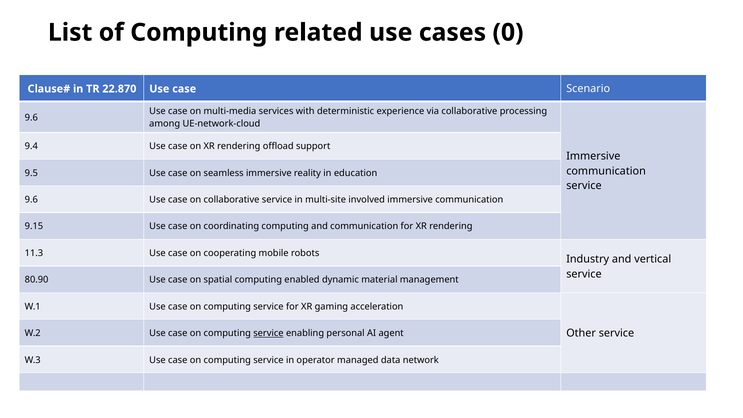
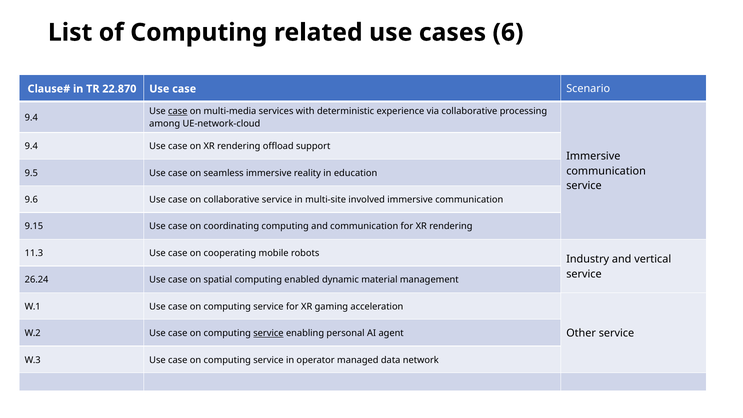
0: 0 -> 6 (508, 32)
case underline: none -> present (178, 111)
9.6: 9.6 -> 9.4 (31, 118)
80.90: 80.90 -> 26.24 (37, 280)
